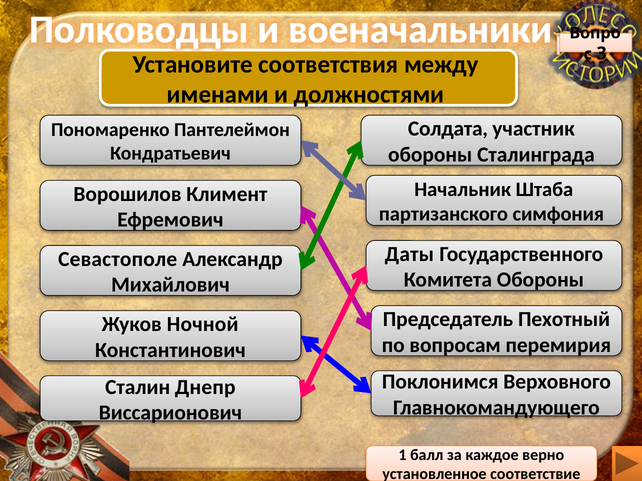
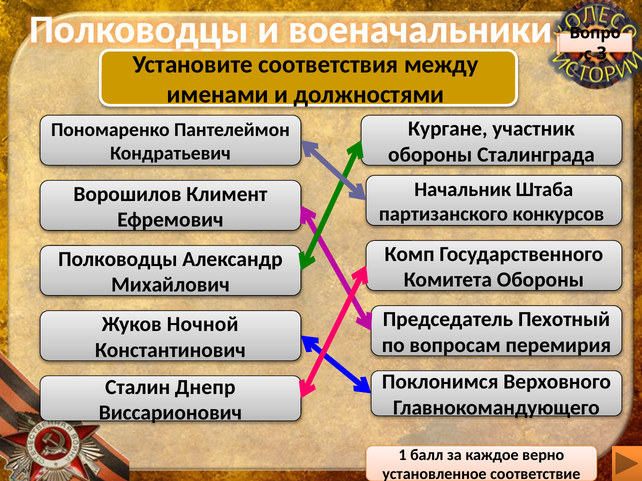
Солдата: Солдата -> Кургане (448, 129)
симфония: симфония -> конкурсов (558, 214)
Даты: Даты -> Комп (410, 254)
Севастополе: Севастополе -> Полководцы (118, 259)
